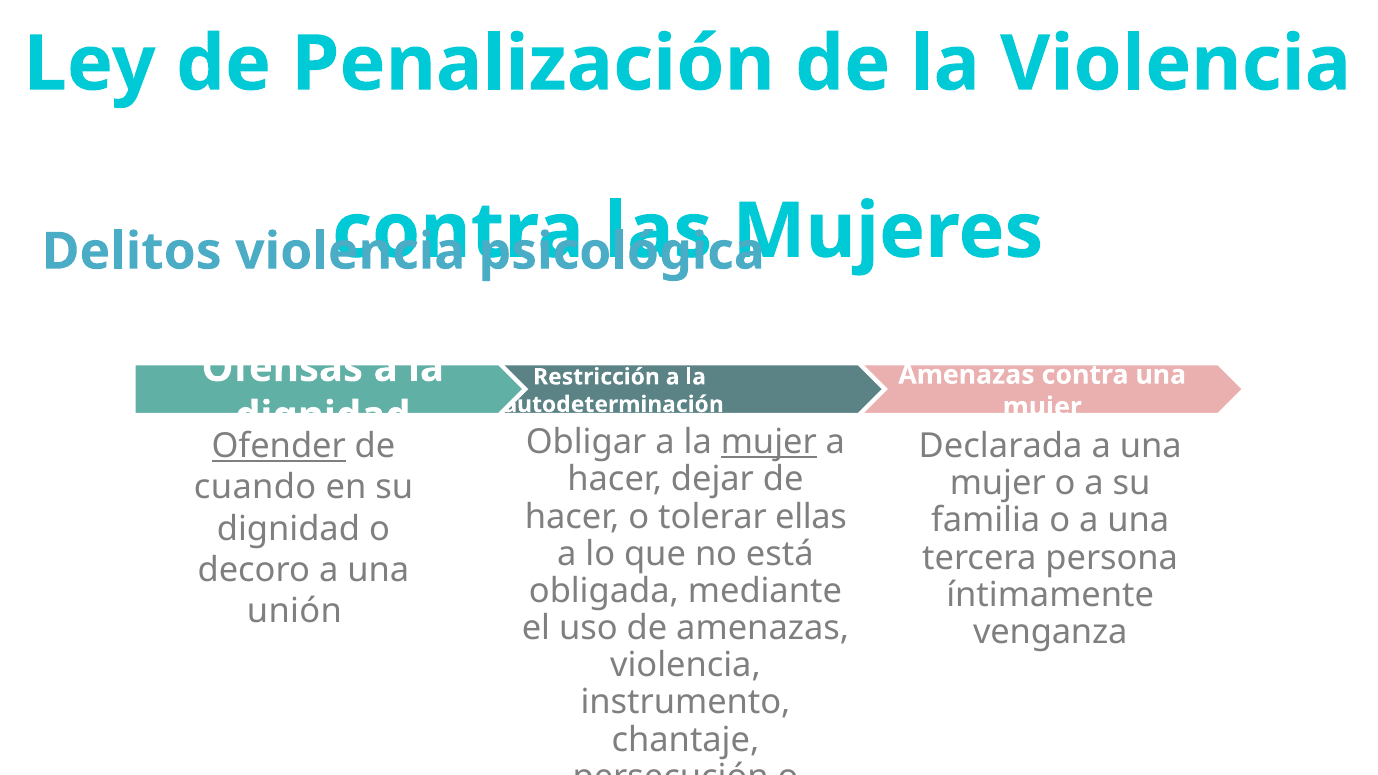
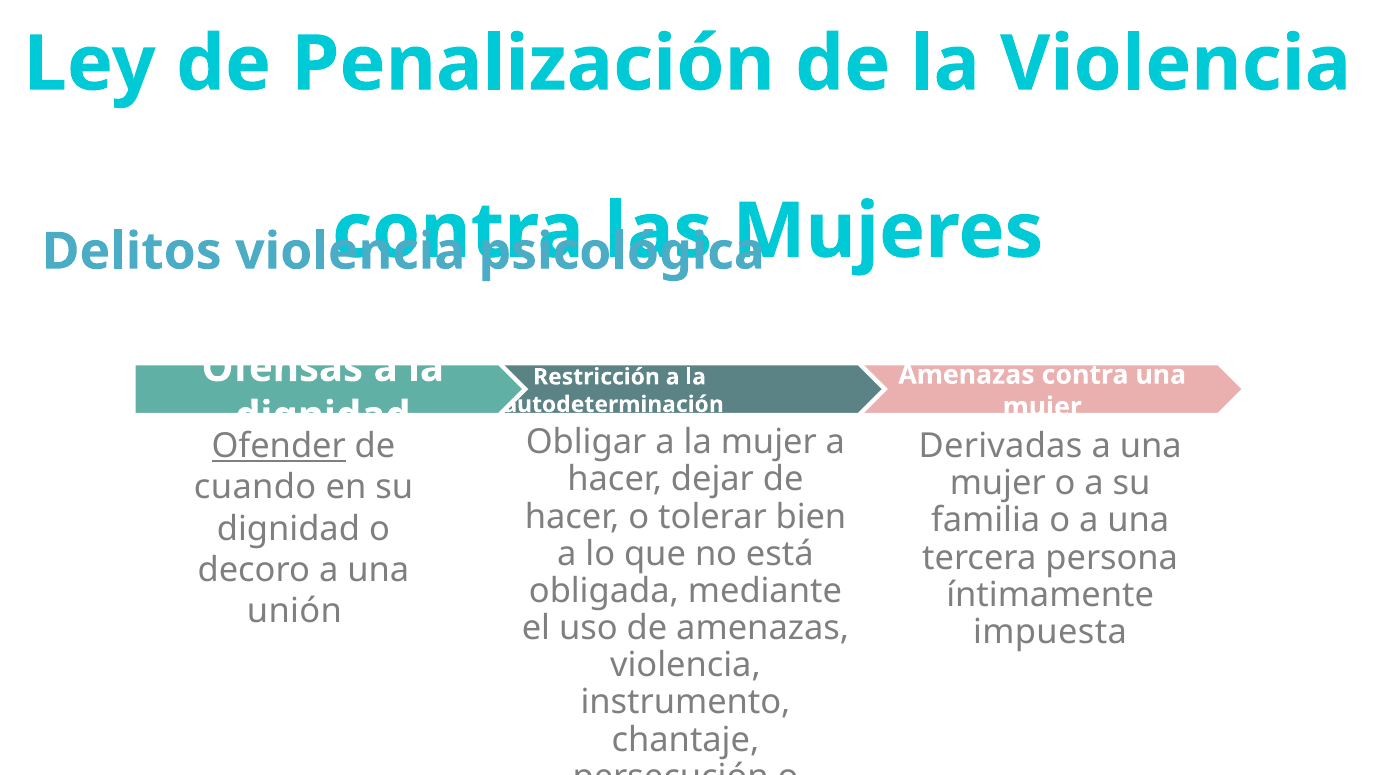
mujer underline: present -> none (769, 442)
Declarada: Declarada -> Derivadas (1000, 446)
ellas: ellas -> bien (811, 517)
venganza: venganza -> impuesta (1050, 632)
